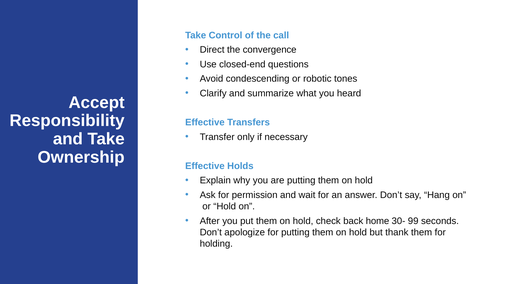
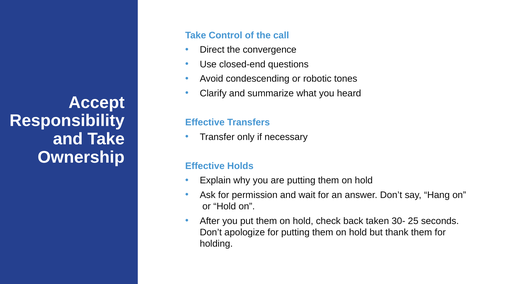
home: home -> taken (377, 221)
99: 99 -> 25 (413, 221)
